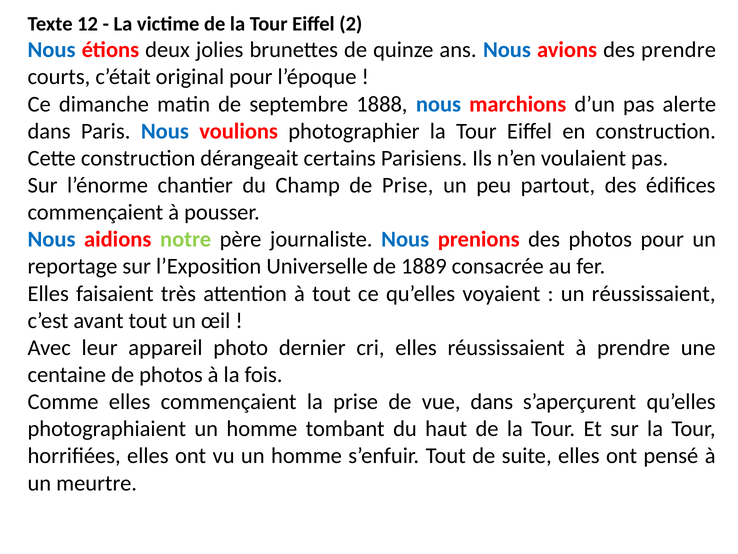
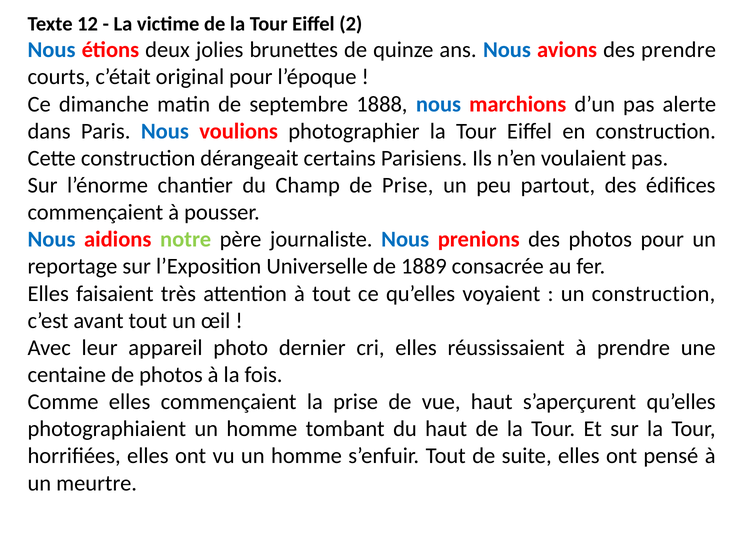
un réussissaient: réussissaient -> construction (653, 293)
vue dans: dans -> haut (492, 402)
